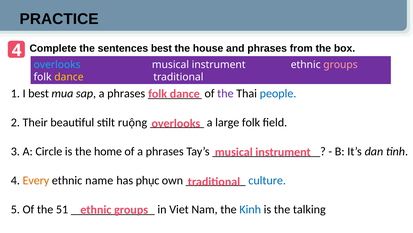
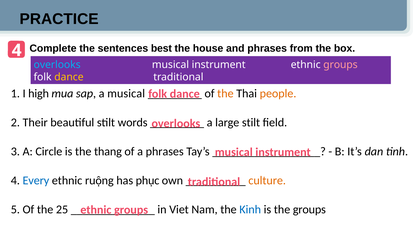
I best: best -> high (39, 93)
sap a phrases: phrases -> musical (126, 93)
the colour: purple -> orange (225, 93)
people colour: blue -> orange (278, 93)
ruộng: ruộng -> words (133, 122)
large folk: folk -> stilt (251, 122)
home: home -> thang (108, 151)
Every colour: orange -> blue (36, 180)
name: name -> ruộng (99, 180)
culture colour: blue -> orange (267, 180)
51: 51 -> 25 (62, 209)
the talking: talking -> groups (309, 209)
